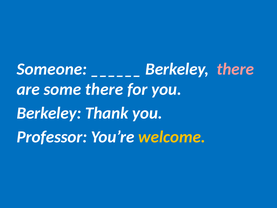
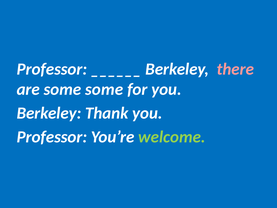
Someone: Someone -> Professor (52, 69)
some there: there -> some (104, 89)
welcome colour: yellow -> light green (172, 137)
